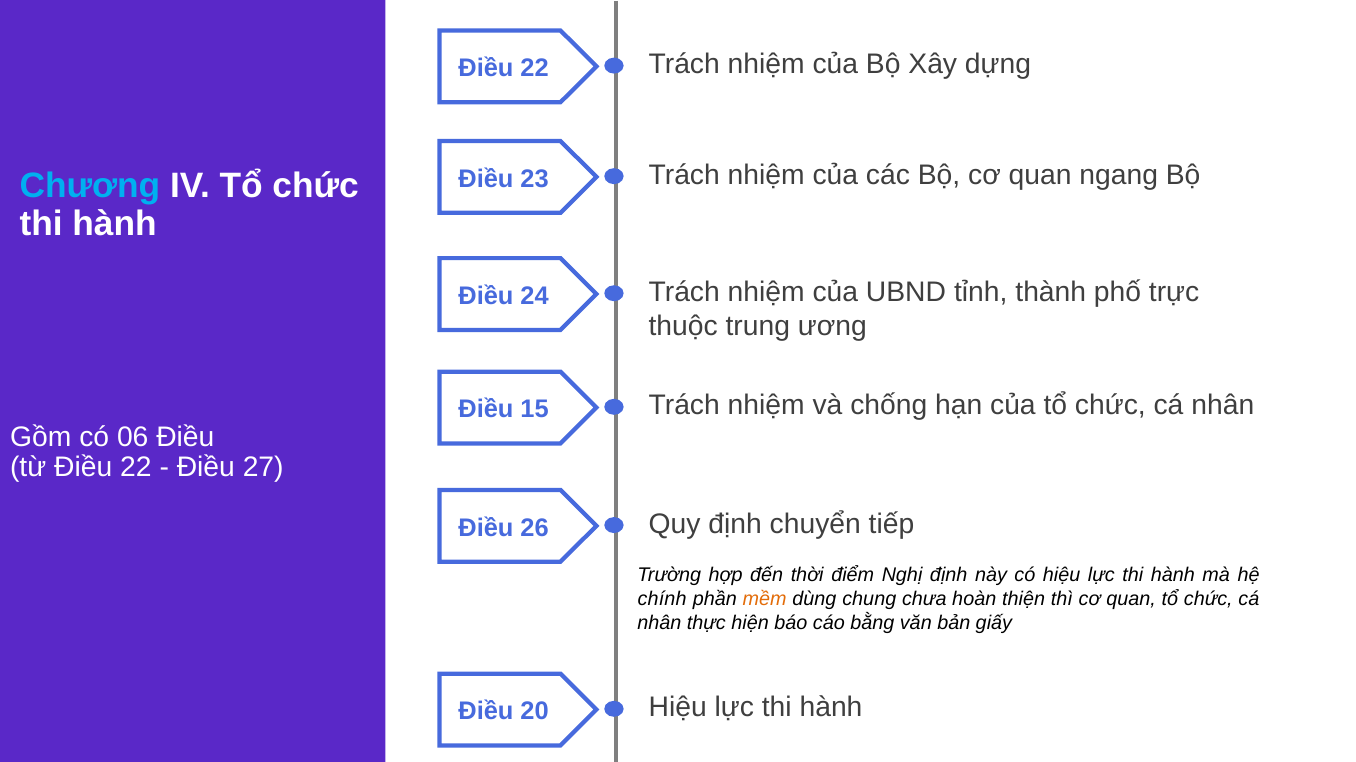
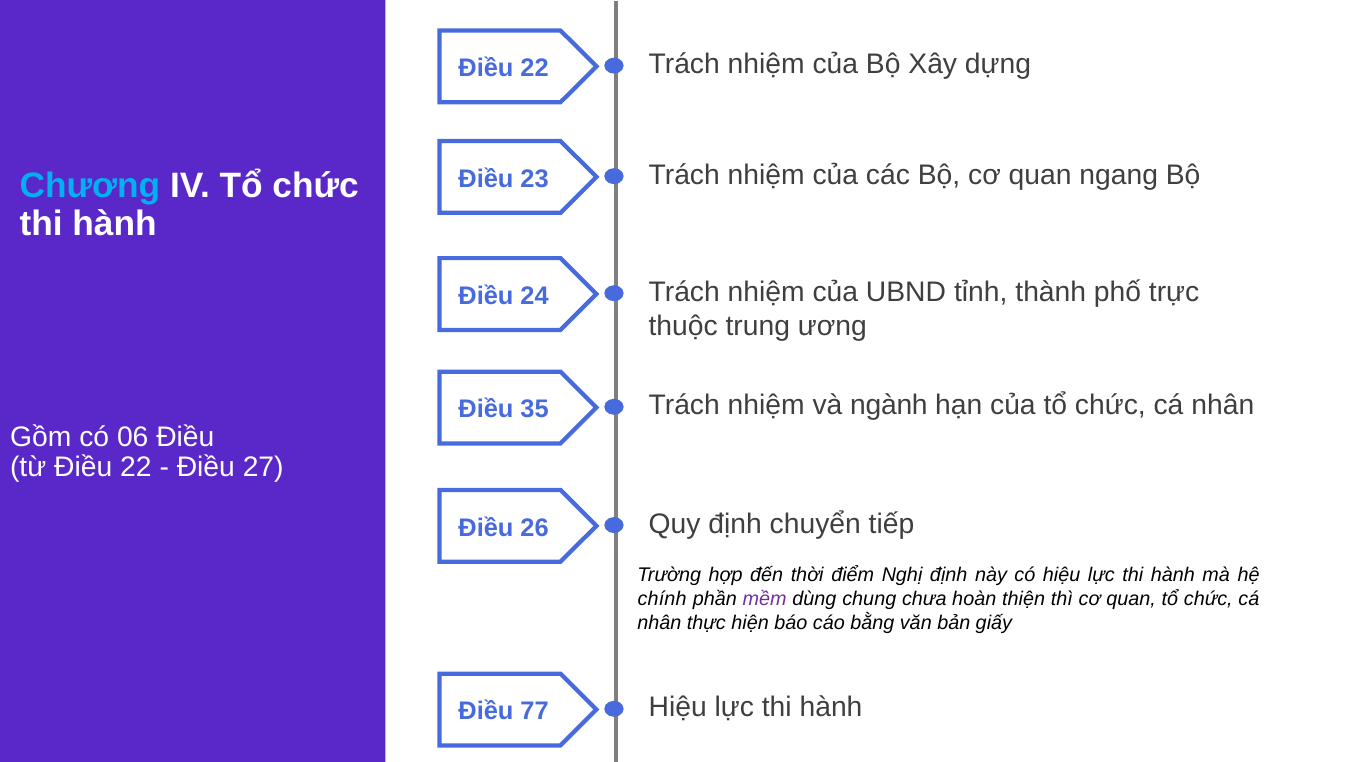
15: 15 -> 35 (535, 410)
chống: chống -> ngành (889, 406)
mềm colour: orange -> purple (765, 599)
20: 20 -> 77 (535, 712)
